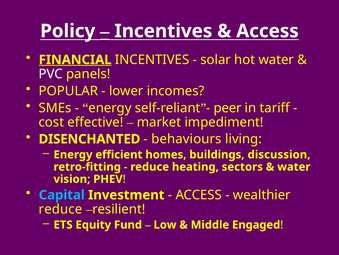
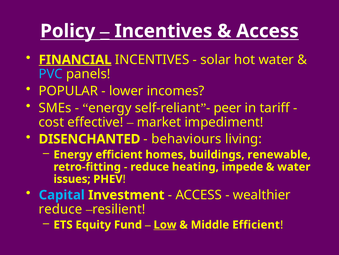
PVC colour: white -> light blue (51, 74)
discussion: discussion -> renewable (279, 154)
sectors: sectors -> impede (242, 166)
vision: vision -> issues (72, 179)
Low underline: none -> present (165, 224)
Middle Engaged: Engaged -> Efficient (256, 224)
